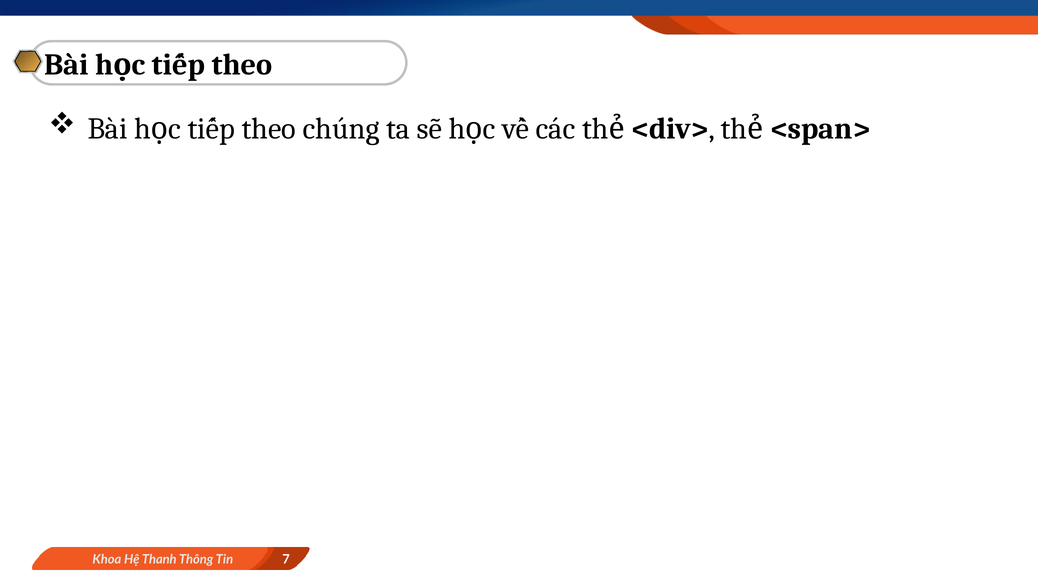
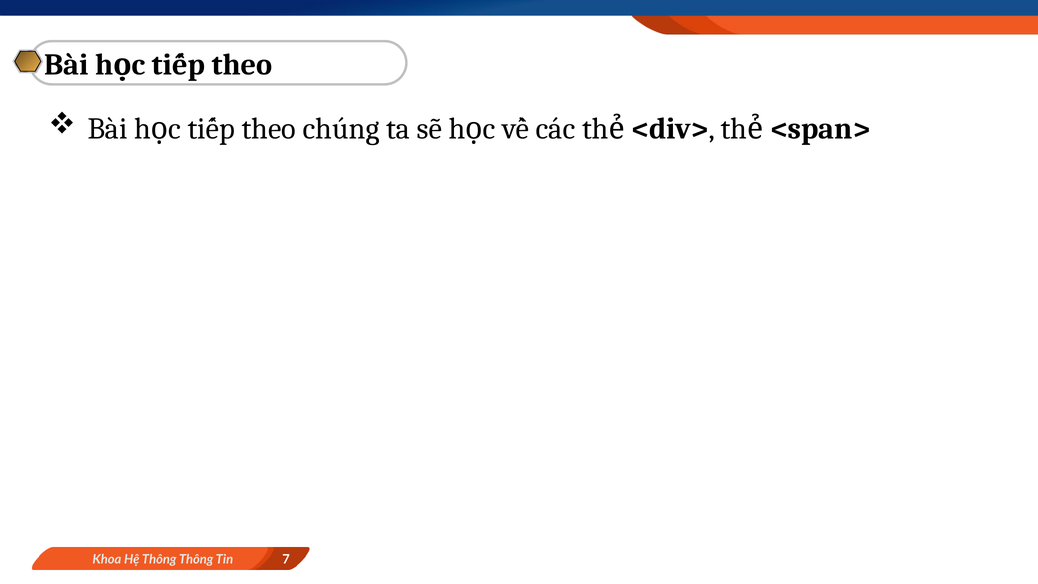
Hệ Thanh: Thanh -> Thông (159, 559)
